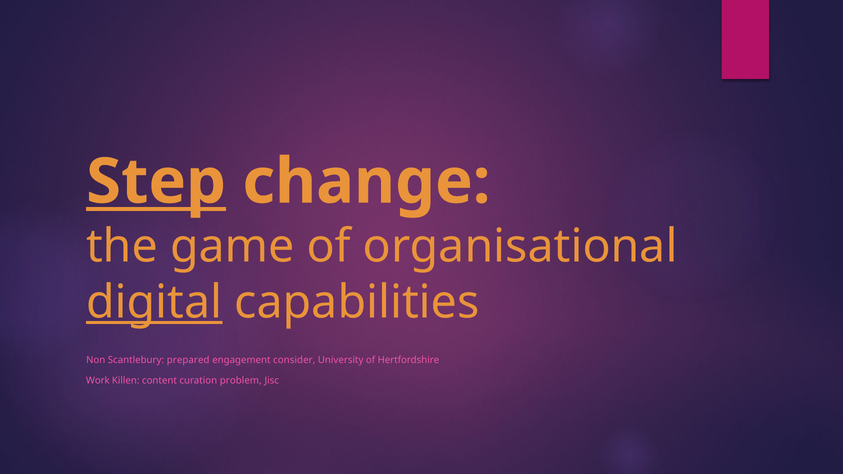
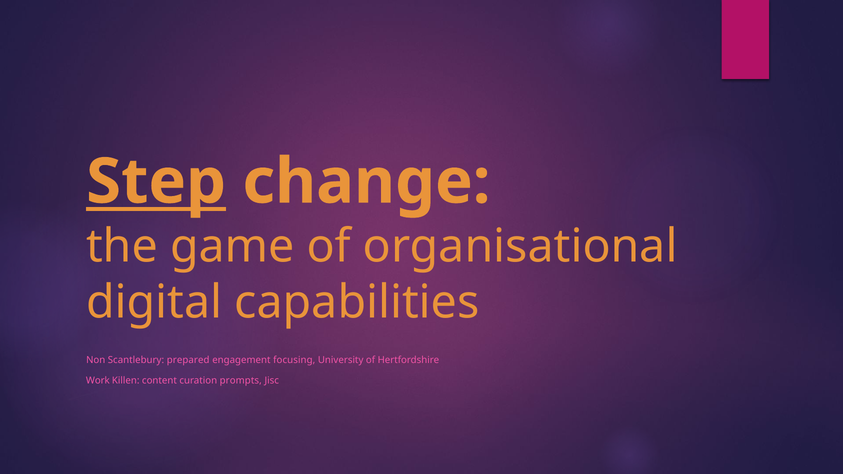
digital underline: present -> none (154, 302)
consider: consider -> focusing (294, 360)
problem: problem -> prompts (241, 381)
